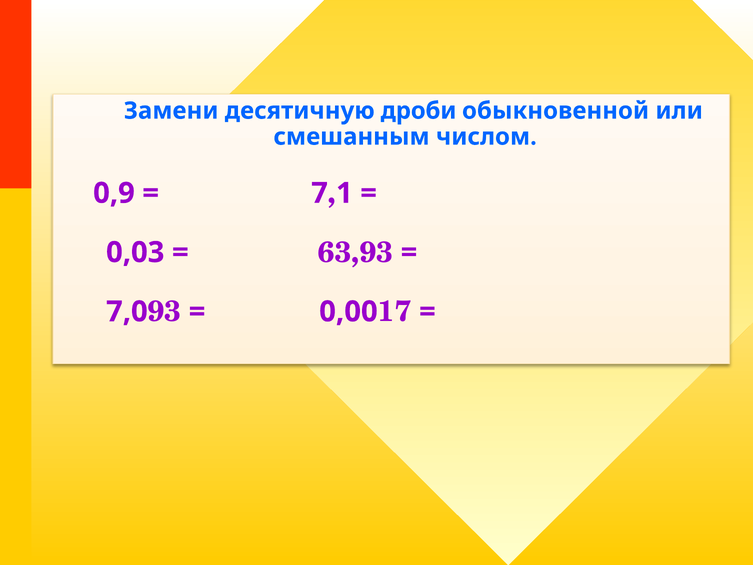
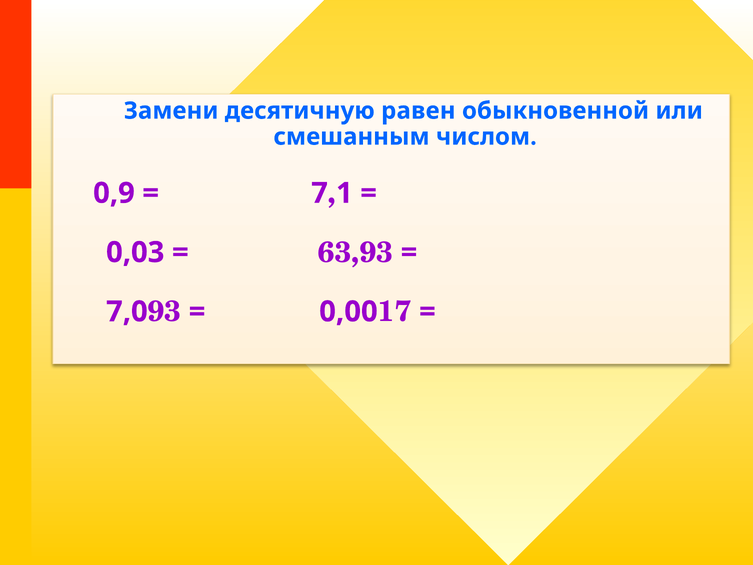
дроби: дроби -> равен (418, 111)
